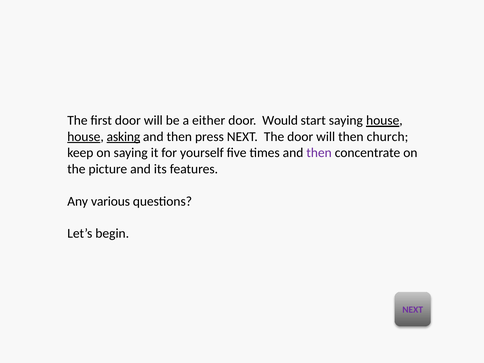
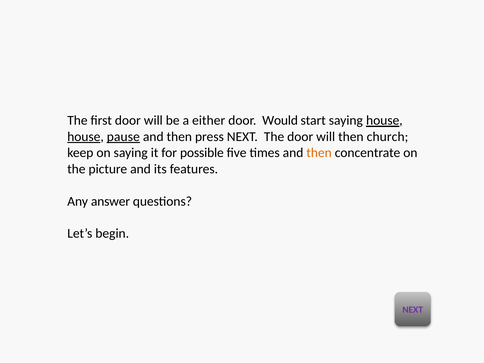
asking: asking -> pause (123, 137)
yourself: yourself -> possible (202, 153)
then colour: purple -> orange (319, 153)
various: various -> answer (110, 201)
